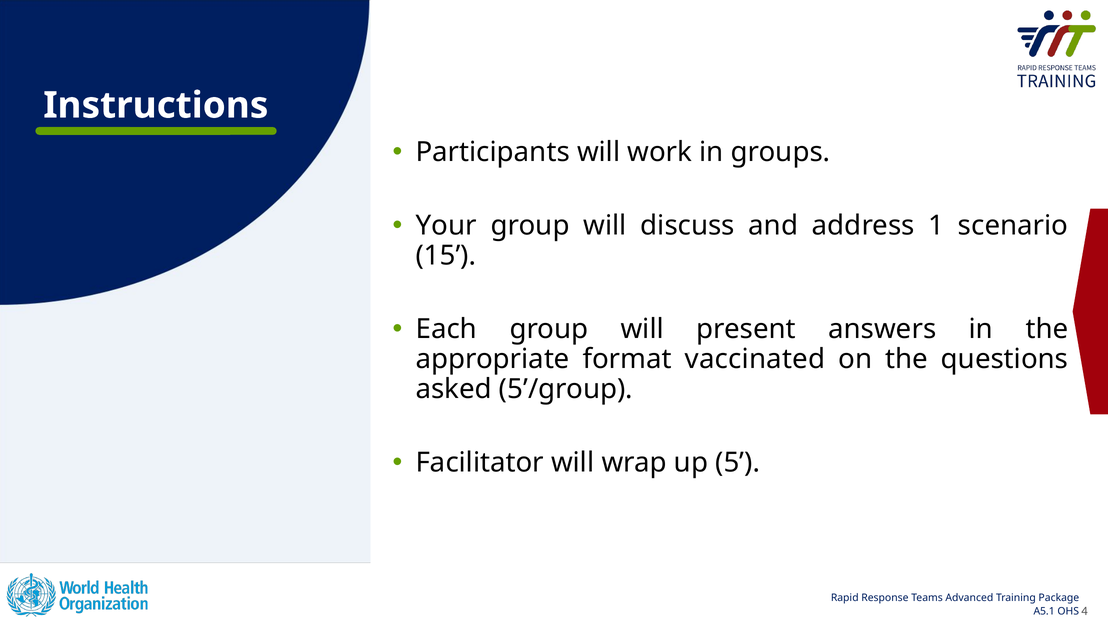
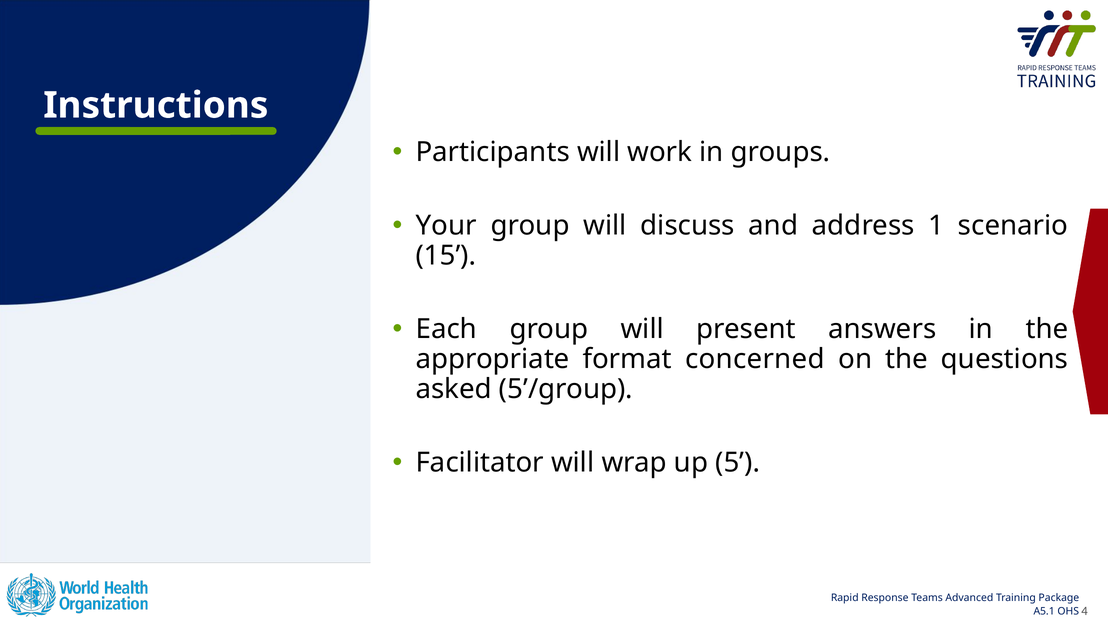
vaccinated: vaccinated -> concerned (755, 359)
